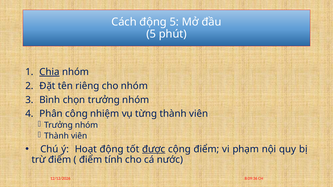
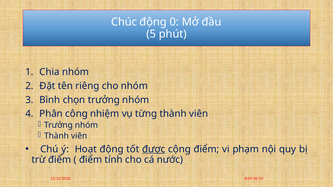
Cách: Cách -> Chúc (124, 22)
động 5: 5 -> 0 (174, 22)
Chia underline: present -> none (49, 72)
